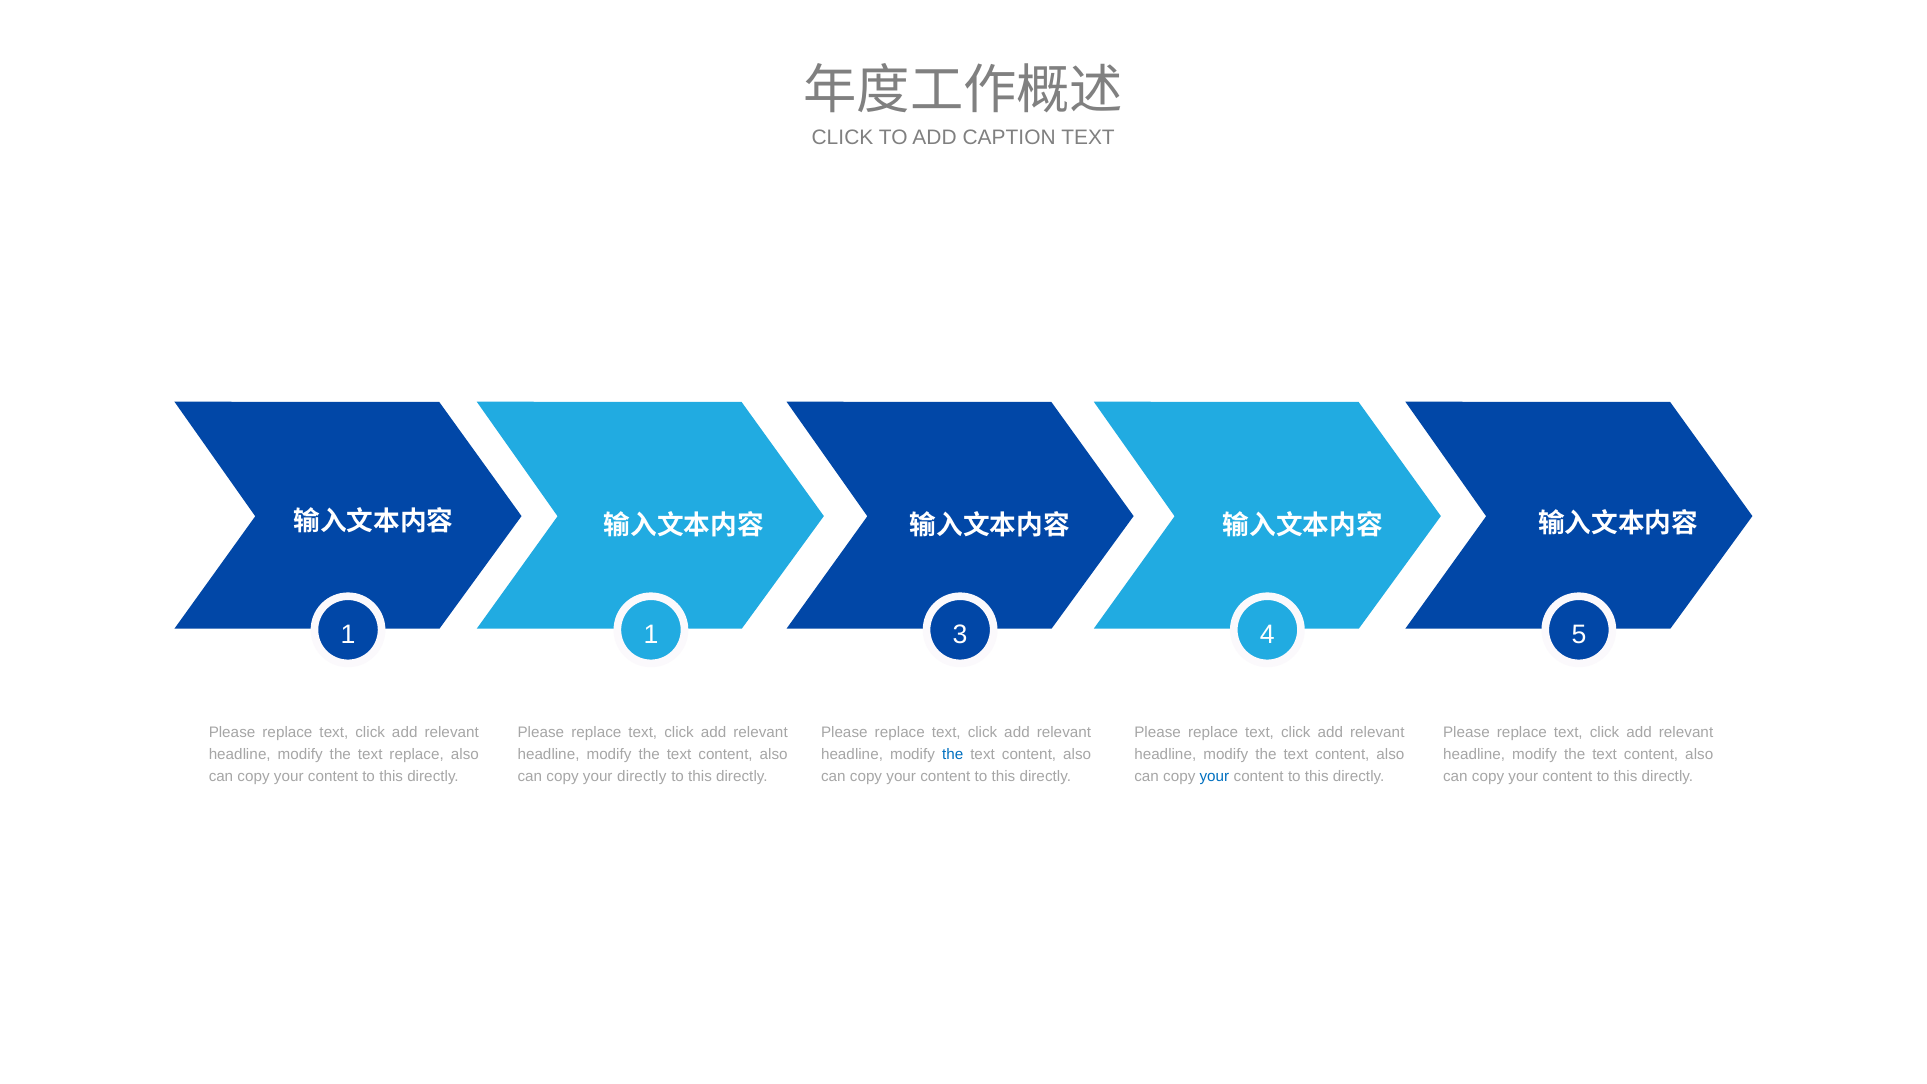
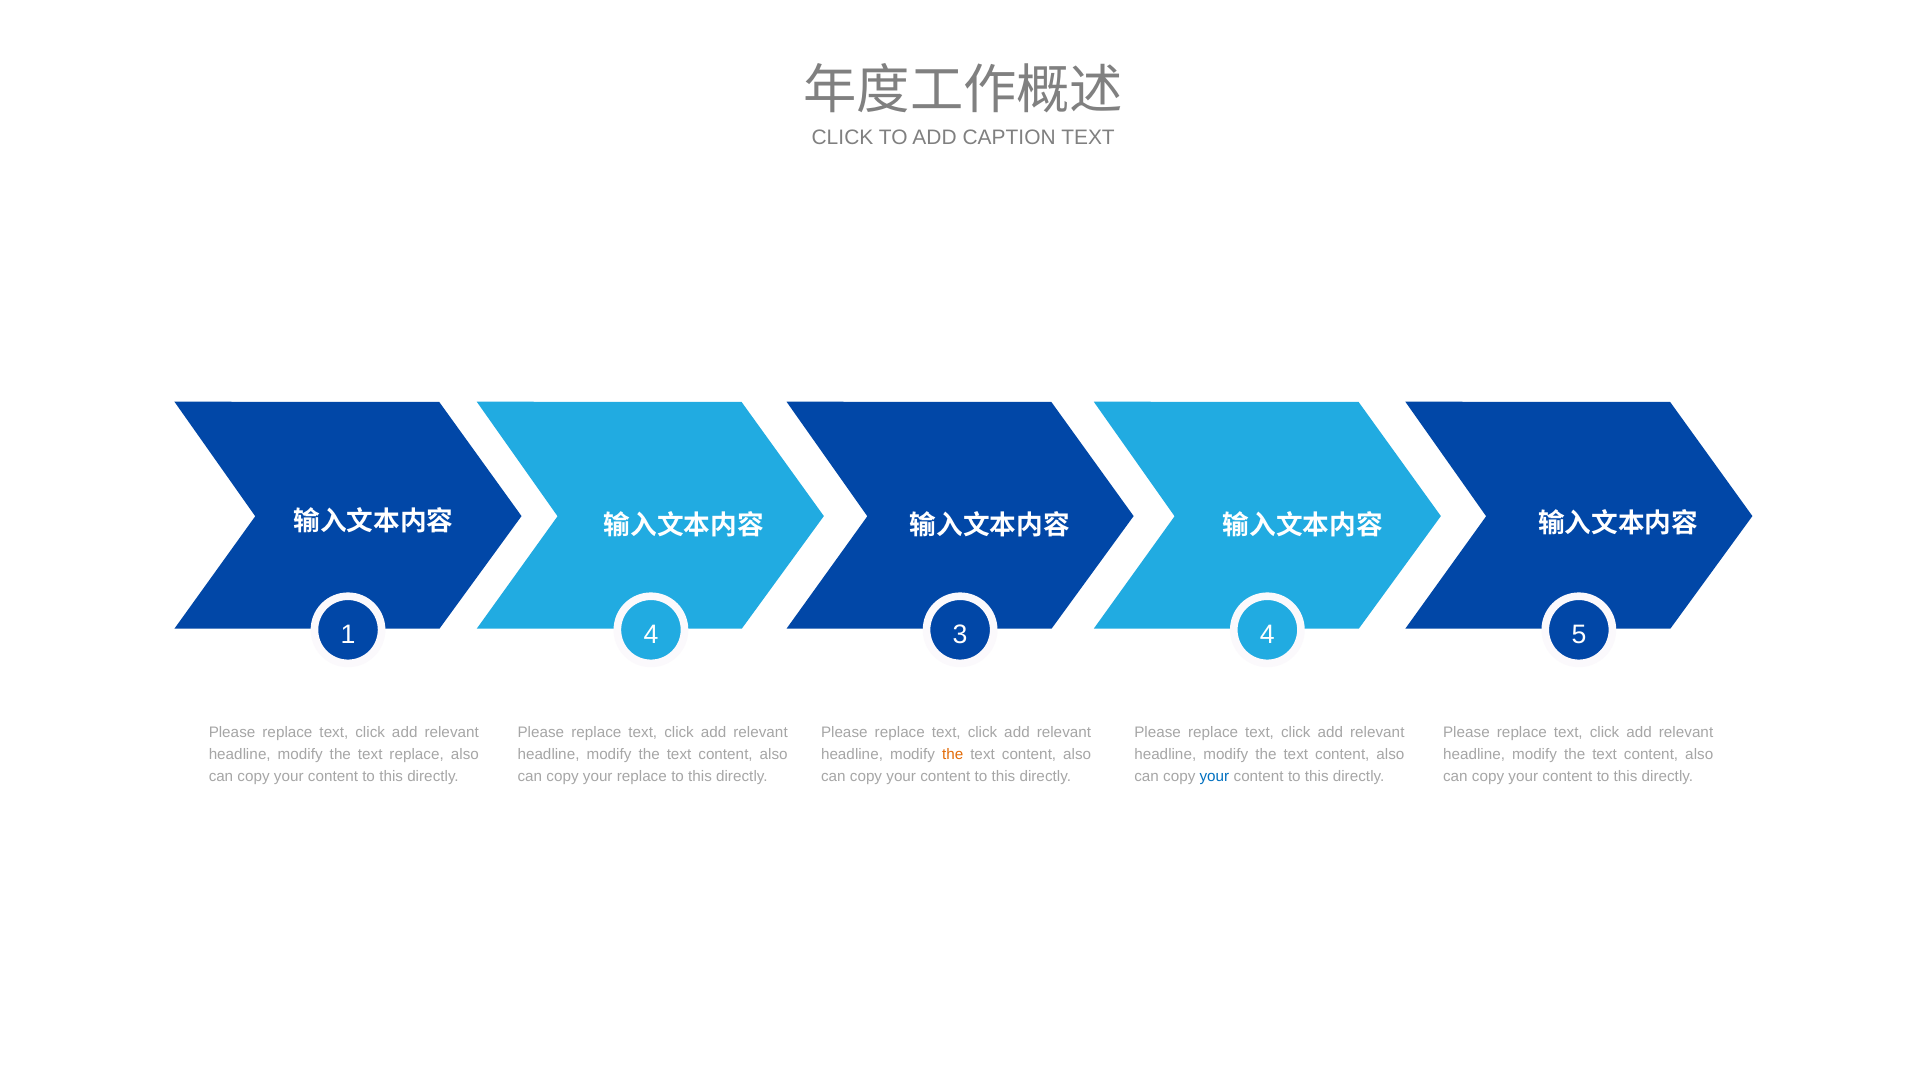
1 1: 1 -> 4 (651, 635)
the colour: blue -> orange (953, 754)
your directly: directly -> replace (642, 776)
